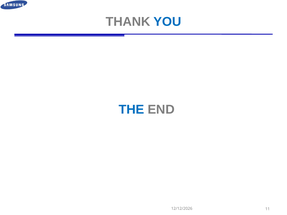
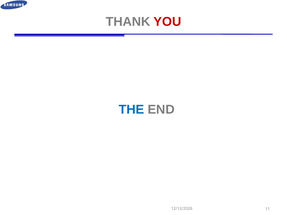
YOU colour: blue -> red (167, 22)
